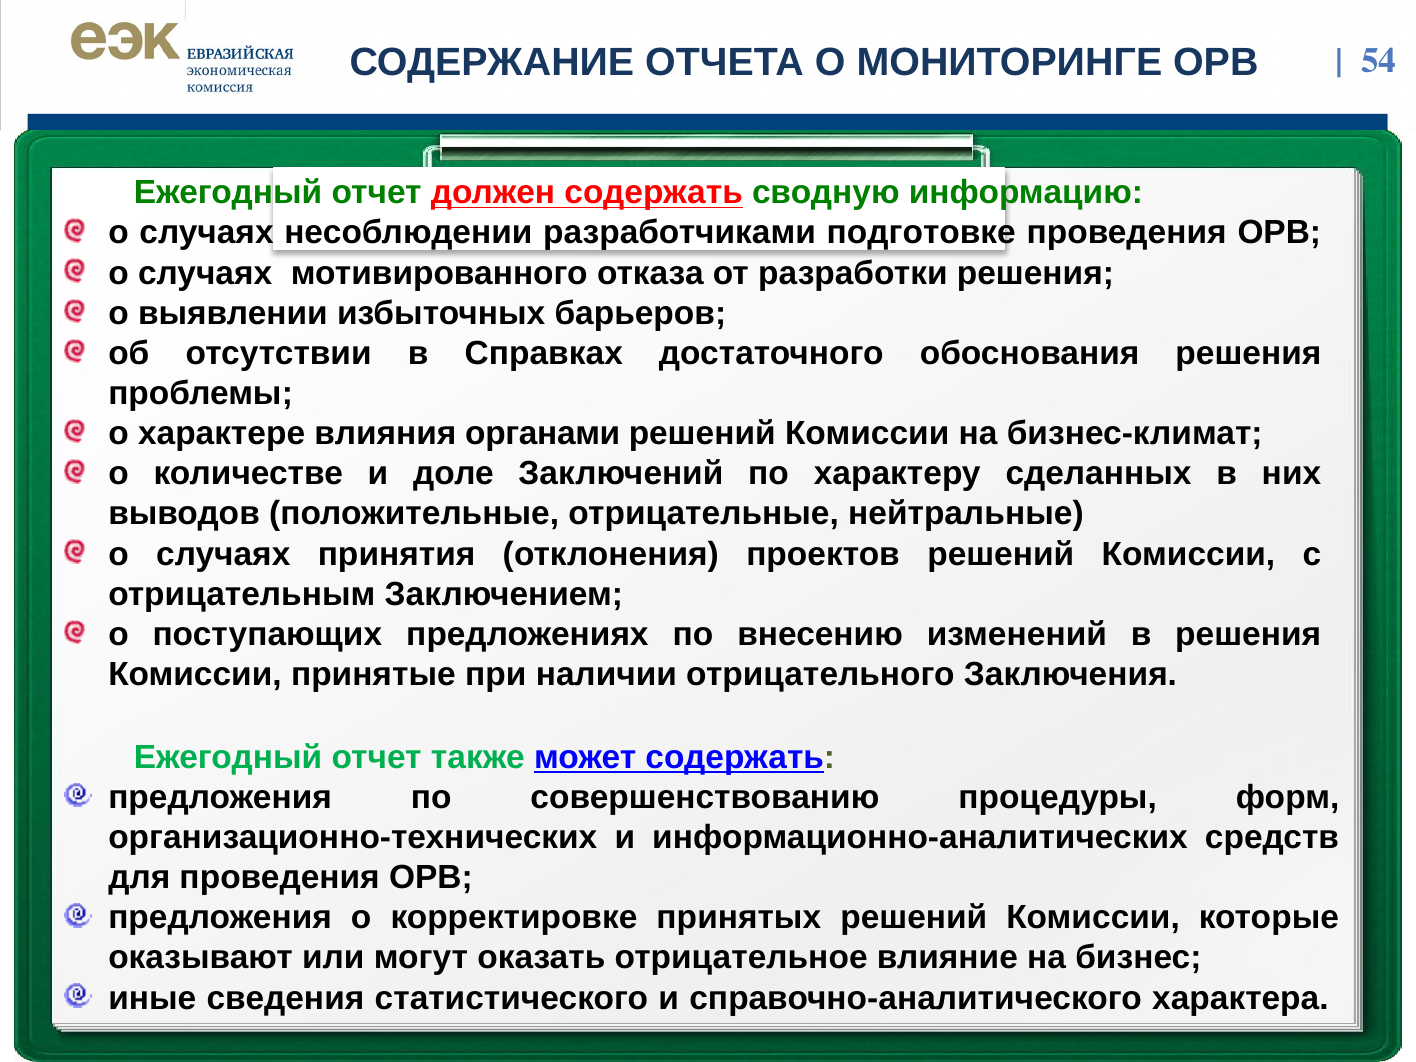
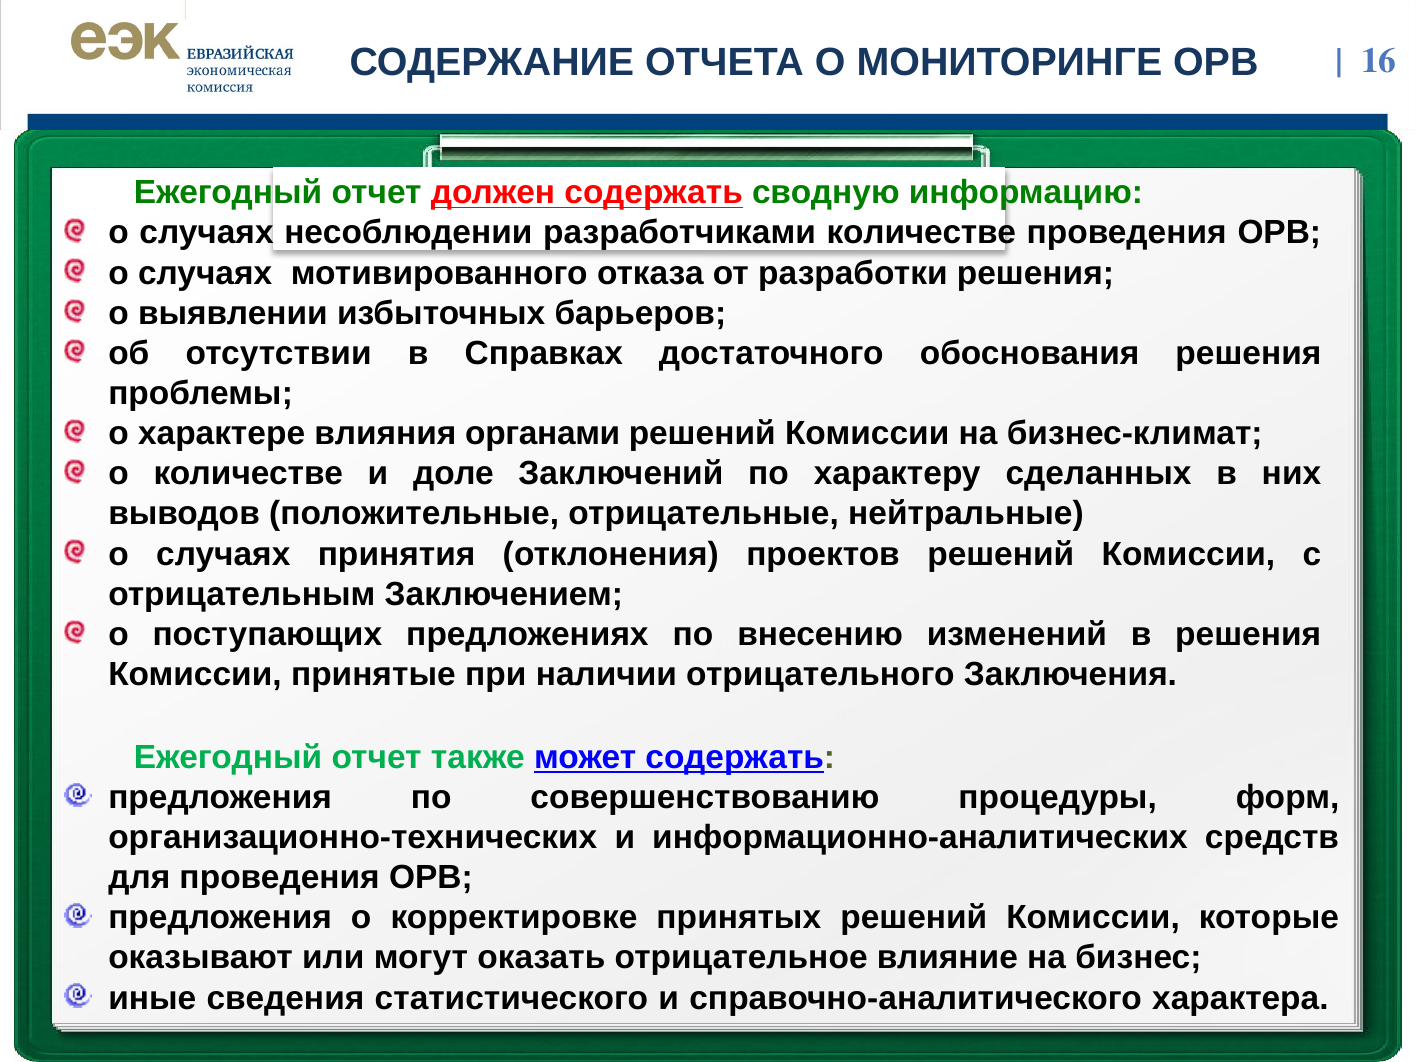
54: 54 -> 16 (1379, 61)
разработчиками подготовке: подготовке -> количестве (921, 233)
